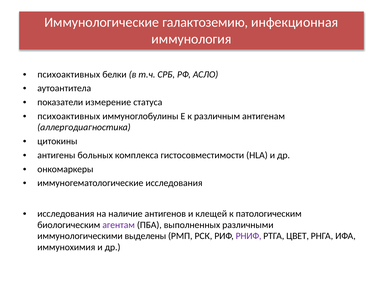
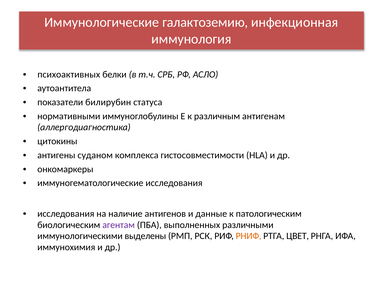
измерение: измерение -> билирубин (108, 102)
психоактивных: психоактивных -> нормативными (69, 116)
больных: больных -> суданом (95, 155)
клещей: клещей -> данные (211, 214)
РНИФ colour: purple -> orange (249, 236)
